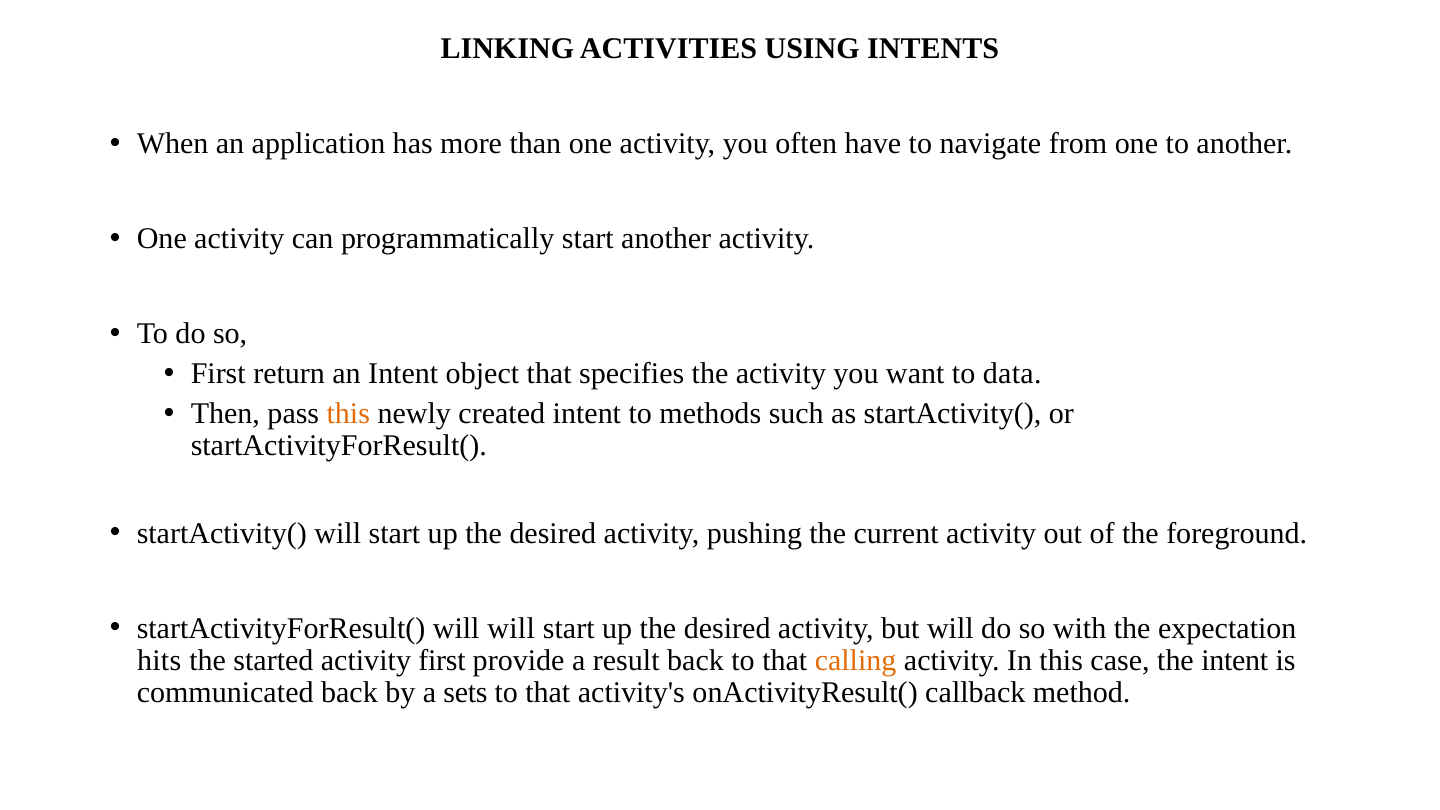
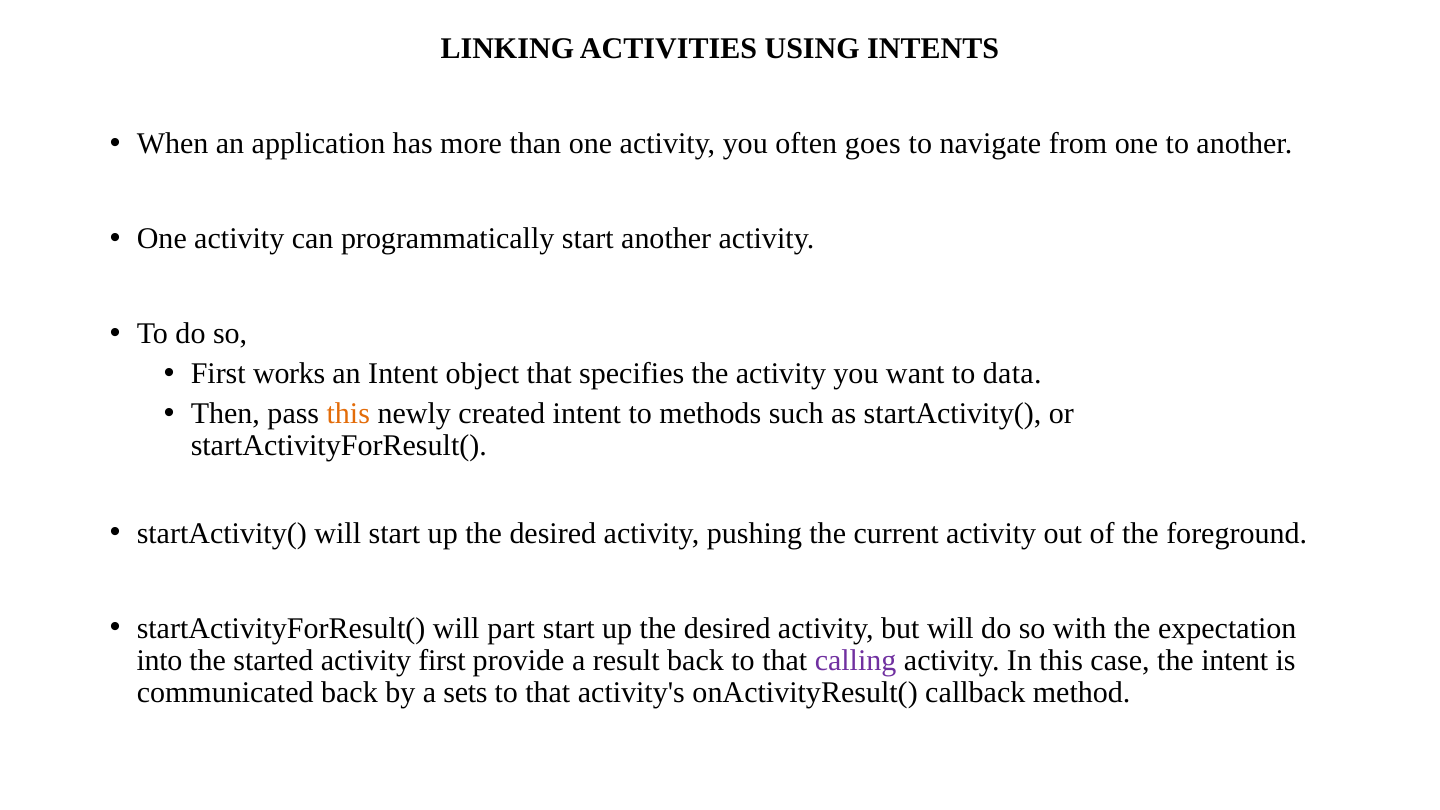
have: have -> goes (873, 144)
return: return -> works (289, 373)
will will: will -> part (511, 628)
hits: hits -> into (159, 661)
calling colour: orange -> purple (856, 661)
